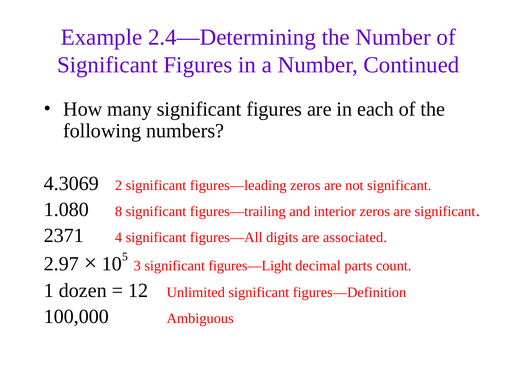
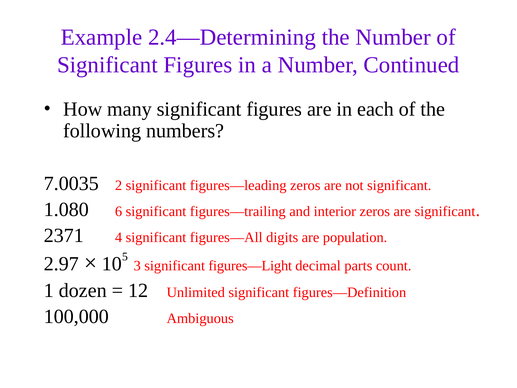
4.3069: 4.3069 -> 7.0035 (71, 183)
8: 8 -> 6 (119, 211)
associated: associated -> population (355, 237)
